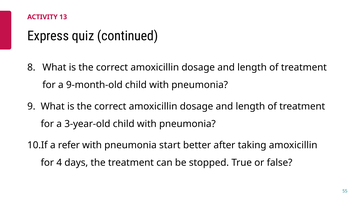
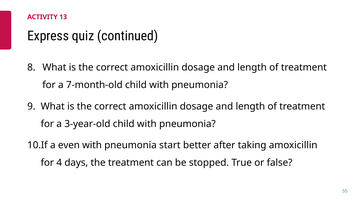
9-month-old: 9-month-old -> 7-month-old (94, 85)
refer: refer -> even (69, 145)
